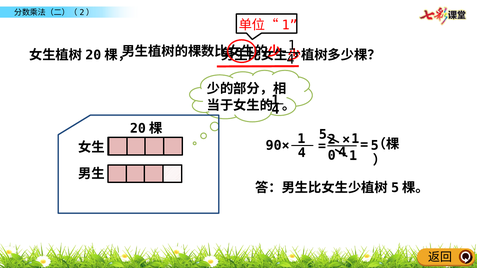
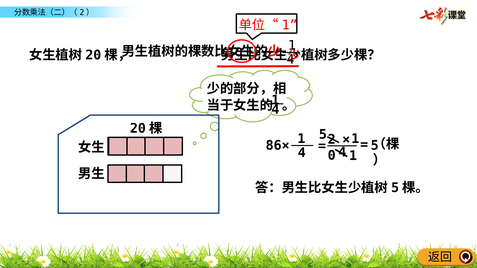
90×: 90× -> 86× (278, 146)
